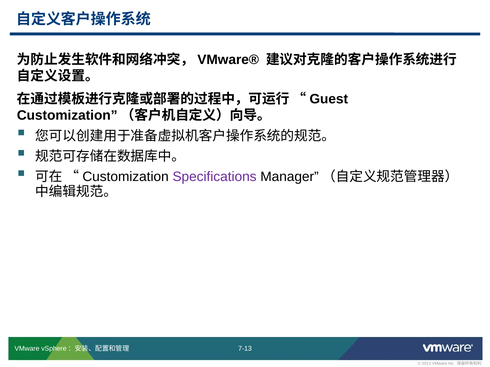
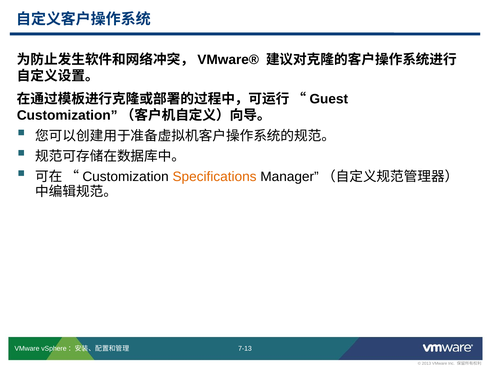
Specifications colour: purple -> orange (215, 177)
